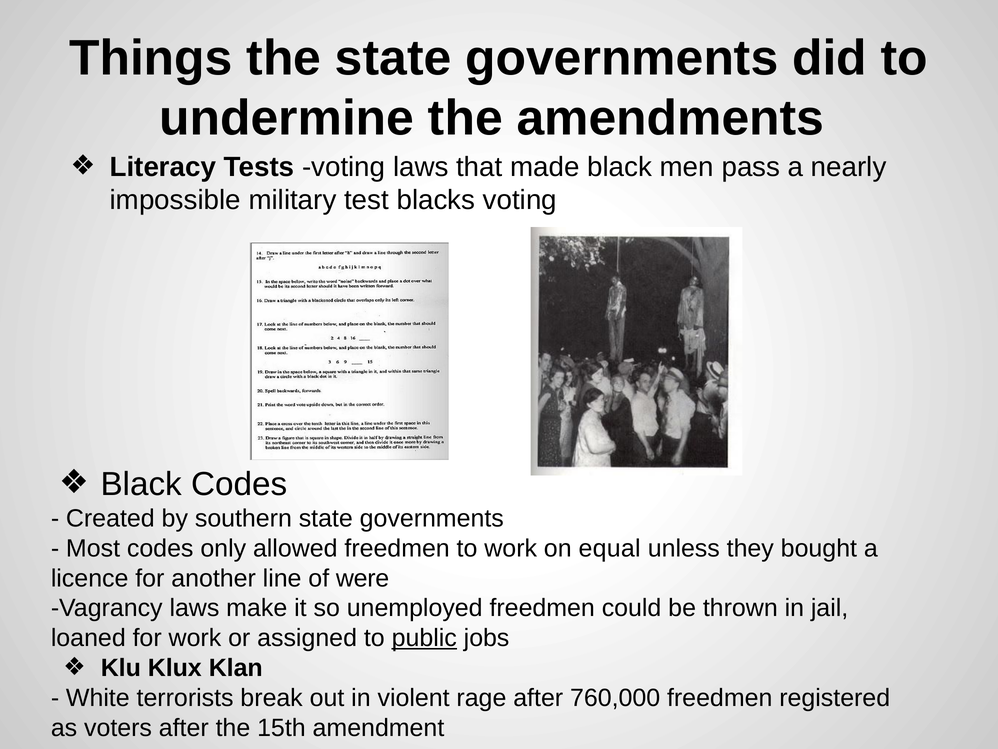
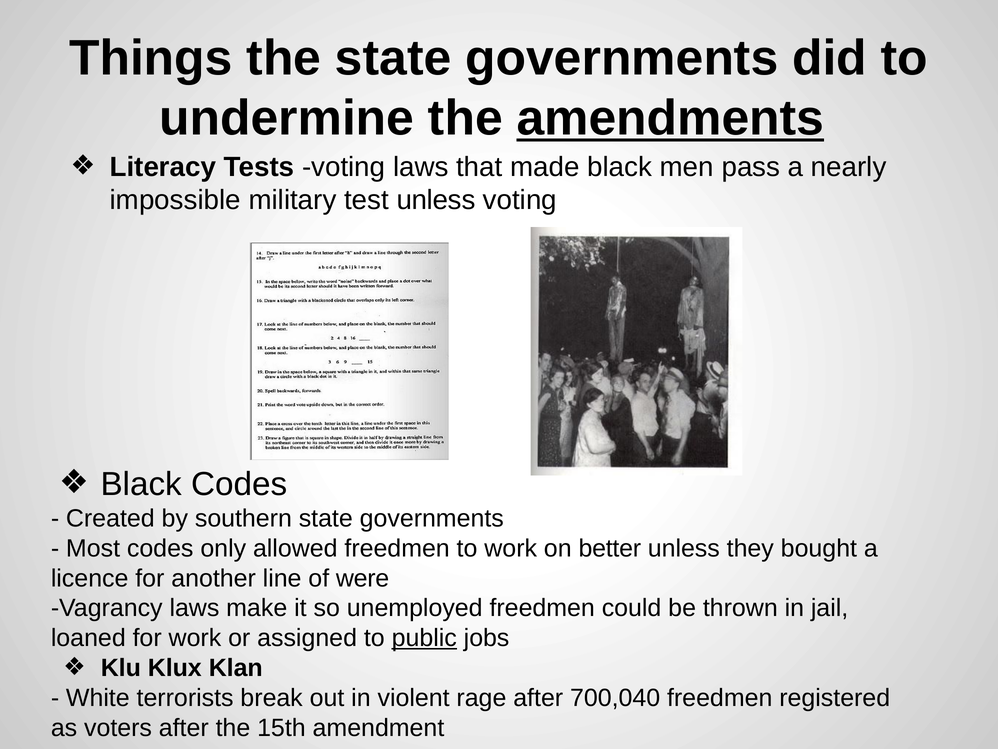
amendments underline: none -> present (670, 118)
test blacks: blacks -> unless (436, 200)
equal: equal -> better (610, 548)
760,000: 760,000 -> 700,040 (615, 698)
